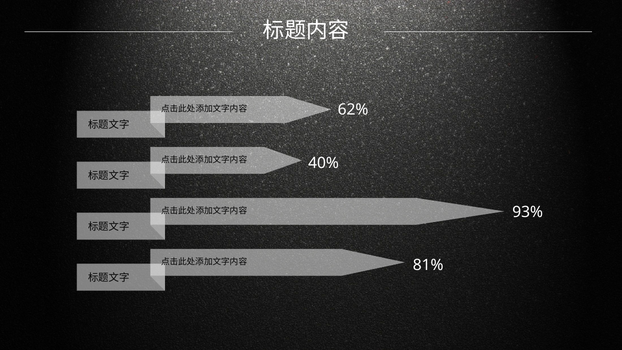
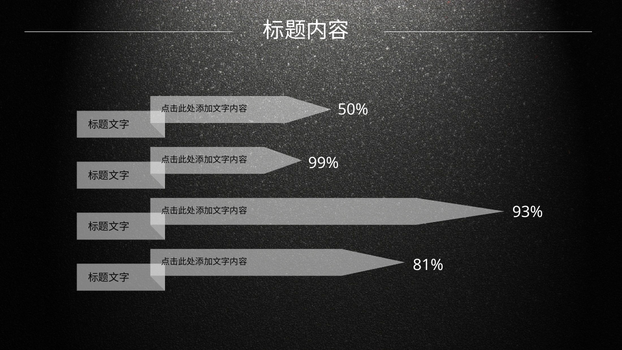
62%: 62% -> 50% (353, 109)
40%: 40% -> 99% (324, 163)
